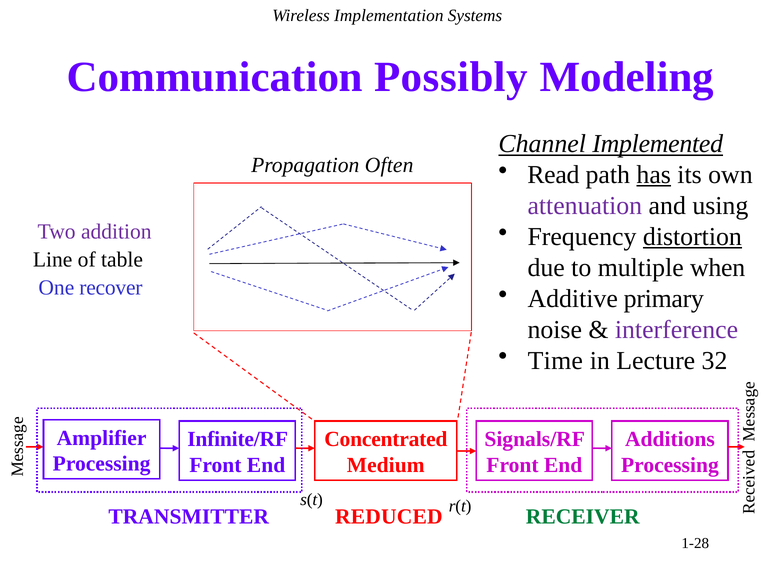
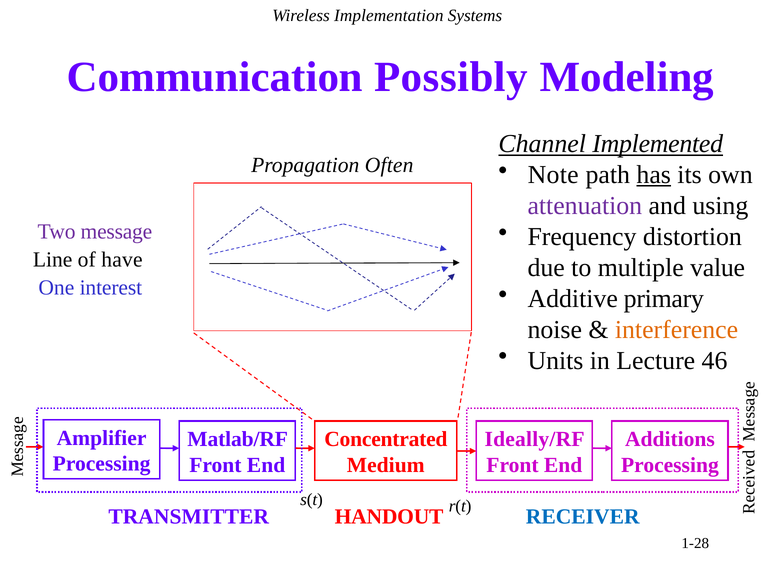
Read: Read -> Note (553, 175)
addition: addition -> message (116, 232)
distortion underline: present -> none (692, 237)
table: table -> have (122, 260)
when: when -> value (718, 268)
recover: recover -> interest (111, 288)
interference colour: purple -> orange (677, 330)
Time: Time -> Units (555, 361)
32: 32 -> 46 (715, 361)
Infinite/RF: Infinite/RF -> Matlab/RF (238, 439)
Signals/RF: Signals/RF -> Ideally/RF (535, 439)
REDUCED: REDUCED -> HANDOUT (389, 517)
RECEIVER colour: green -> blue (583, 517)
